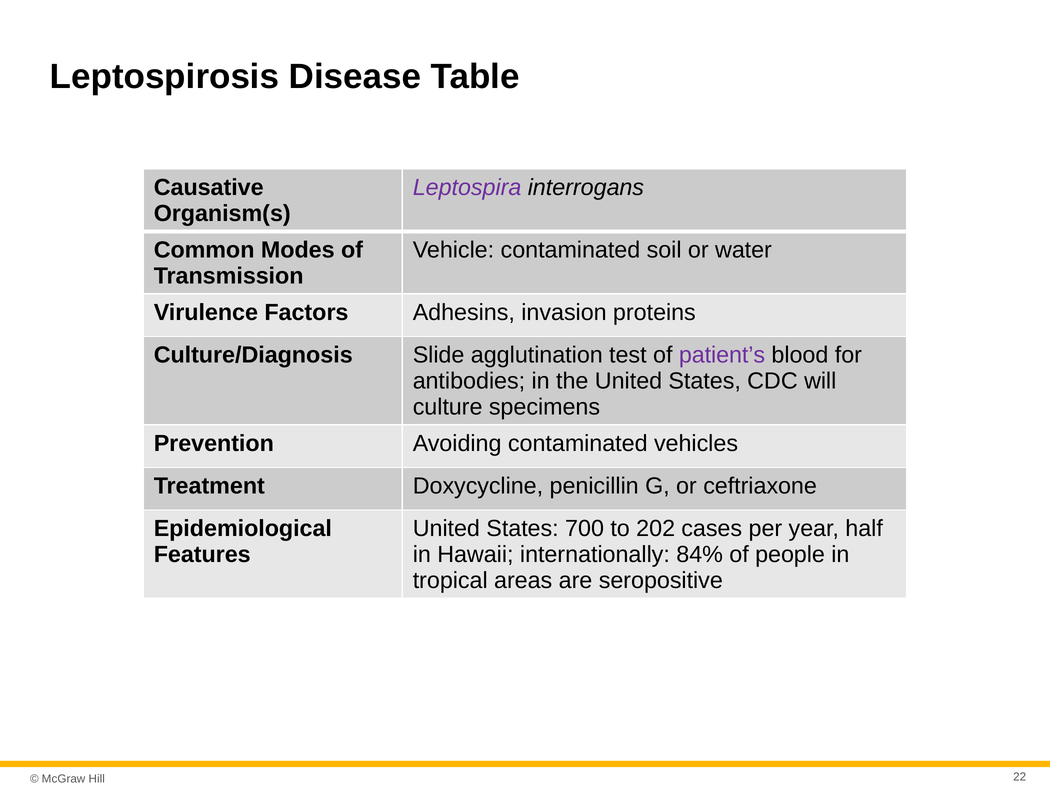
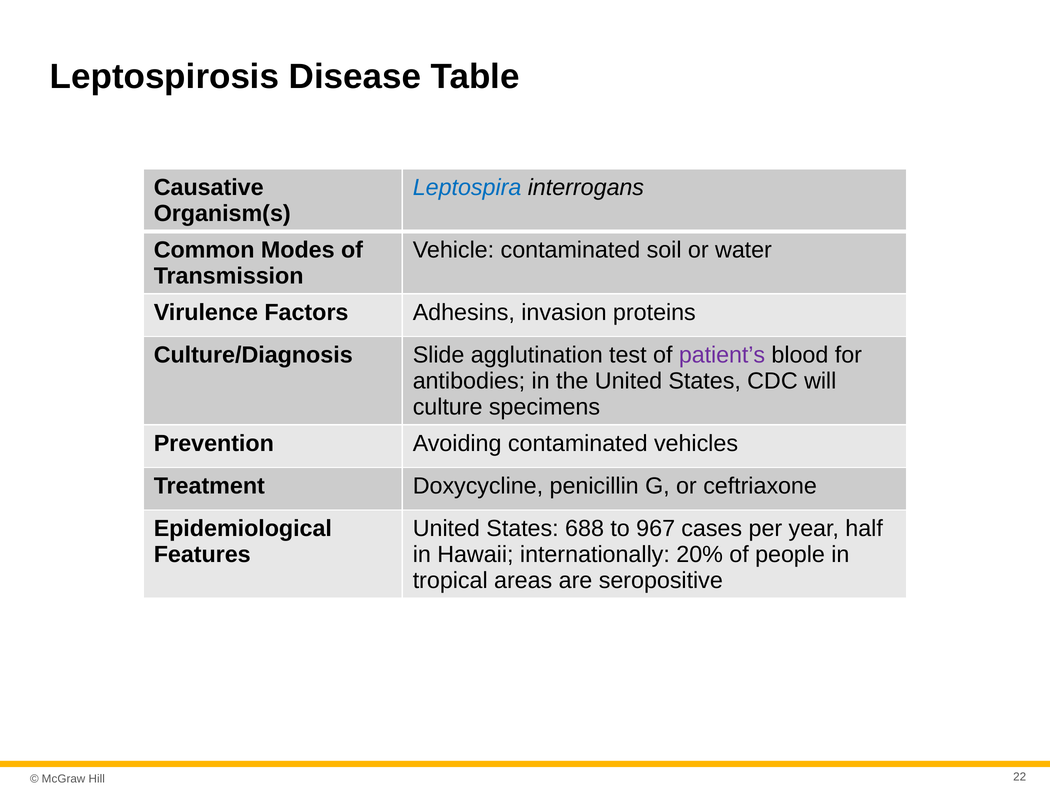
Leptospira colour: purple -> blue (467, 187)
700: 700 -> 688 (585, 528)
202: 202 -> 967 (656, 528)
84%: 84% -> 20% (700, 554)
